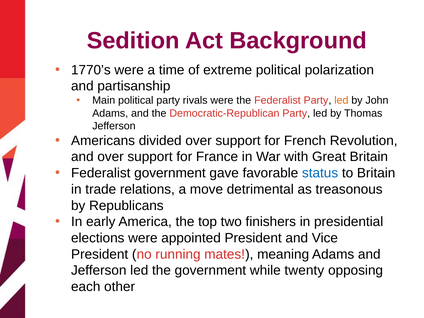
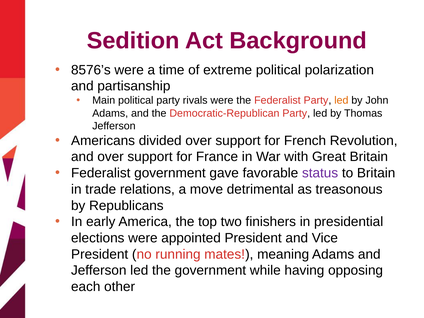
1770’s: 1770’s -> 8576’s (91, 70)
status colour: blue -> purple (320, 173)
twenty: twenty -> having (304, 271)
